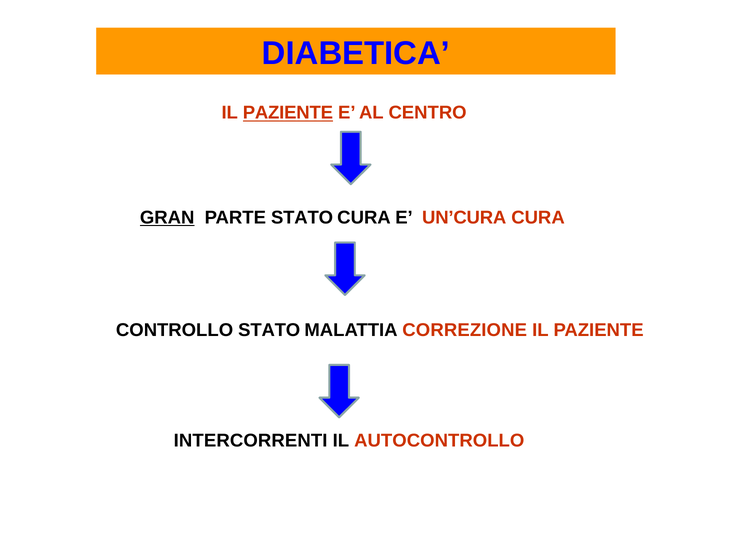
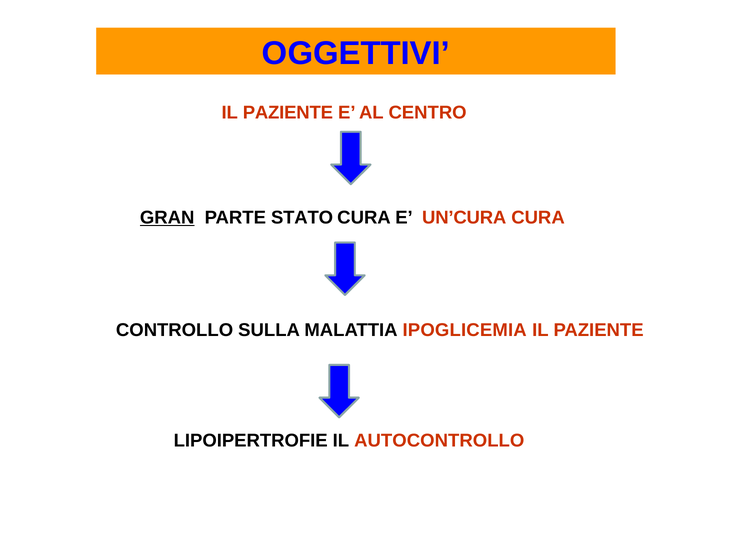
DIABETICA: DIABETICA -> OGGETTIVI (356, 53)
PAZIENTE underline: present -> none (288, 113)
CONTROLLO STATO: STATO -> SULLA (269, 331)
CORREZIONE: CORREZIONE -> IPOGLICEMIA (465, 331)
INTERCORRENTI: INTERCORRENTI -> LIPOIPERTROFIE (251, 441)
